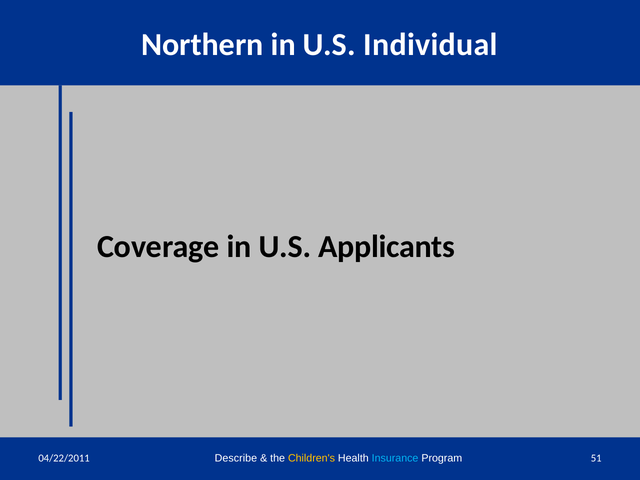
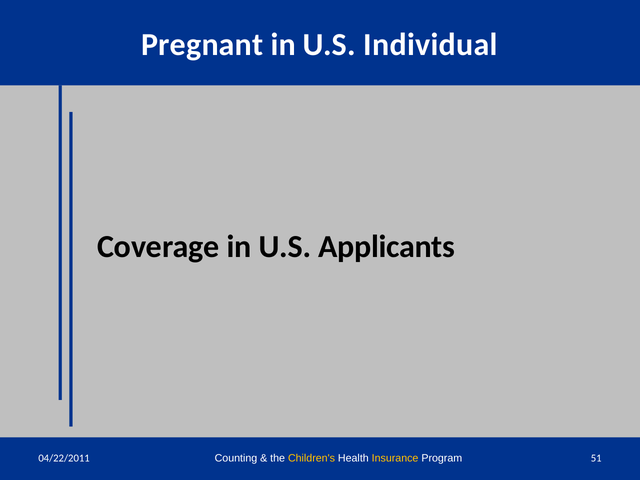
Northern: Northern -> Pregnant (202, 45)
Describe: Describe -> Counting (236, 458)
Insurance colour: light blue -> yellow (395, 458)
